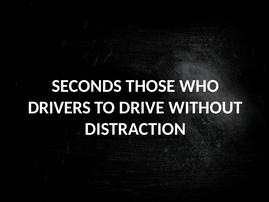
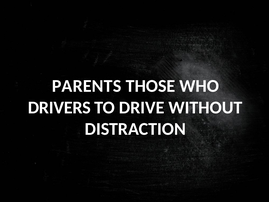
SECONDS: SECONDS -> PARENTS (87, 86)
